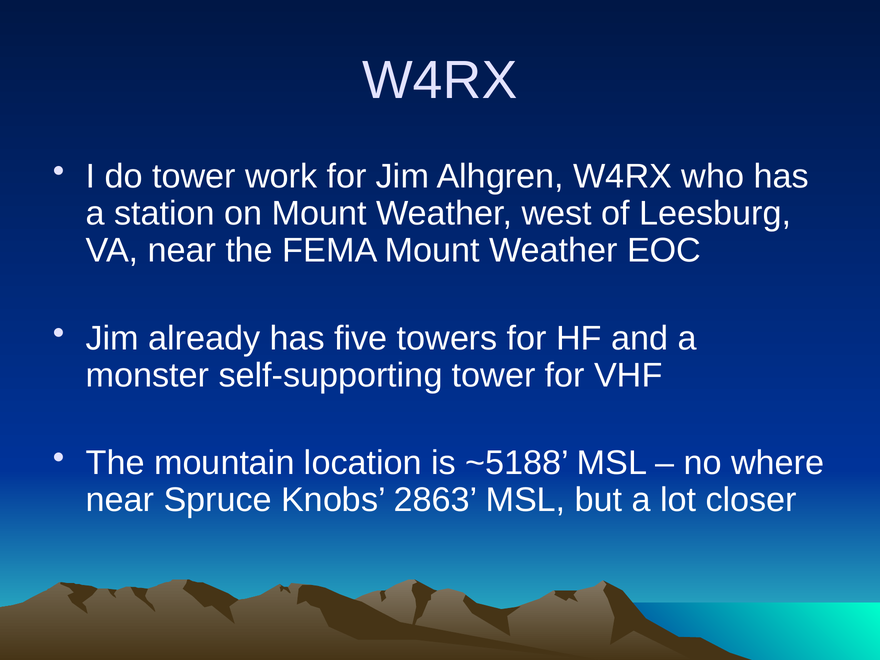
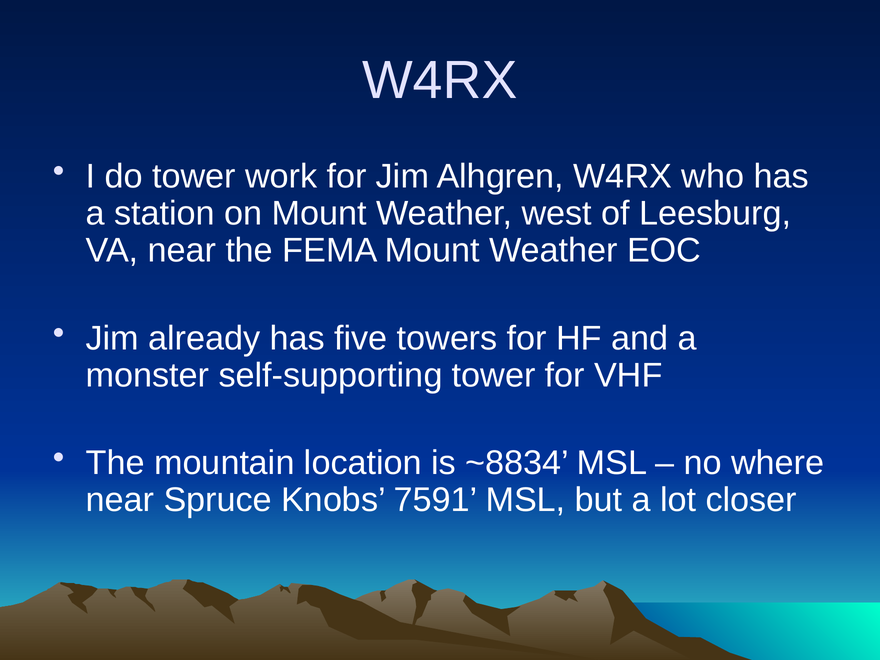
~5188: ~5188 -> ~8834 (517, 463)
2863: 2863 -> 7591 (436, 500)
